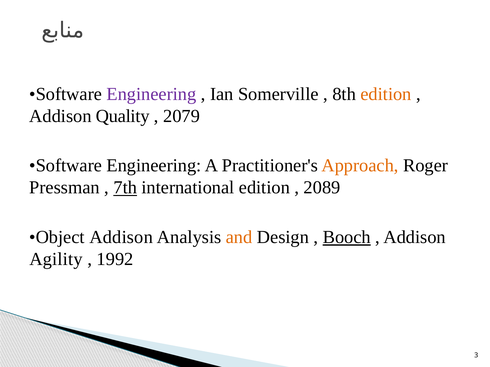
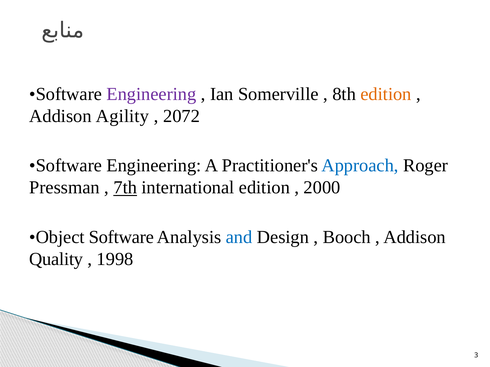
Quality: Quality -> Agility (122, 116)
2079: 2079 -> 2072 (182, 116)
Approach colour: orange -> blue (360, 166)
2089: 2089 -> 2000 (322, 188)
Object Addison: Addison -> Software (121, 237)
and colour: orange -> blue (239, 237)
Booch underline: present -> none (347, 237)
Agility: Agility -> Quality (56, 259)
1992: 1992 -> 1998 (115, 259)
